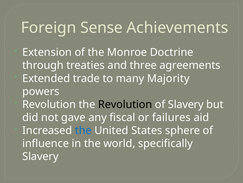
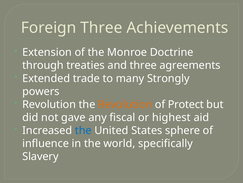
Foreign Sense: Sense -> Three (101, 28)
Majority: Majority -> Strongly (168, 78)
Revolution colour: black -> orange (125, 104)
of Slavery: Slavery -> Protect (186, 104)
failures: failures -> highest (171, 117)
